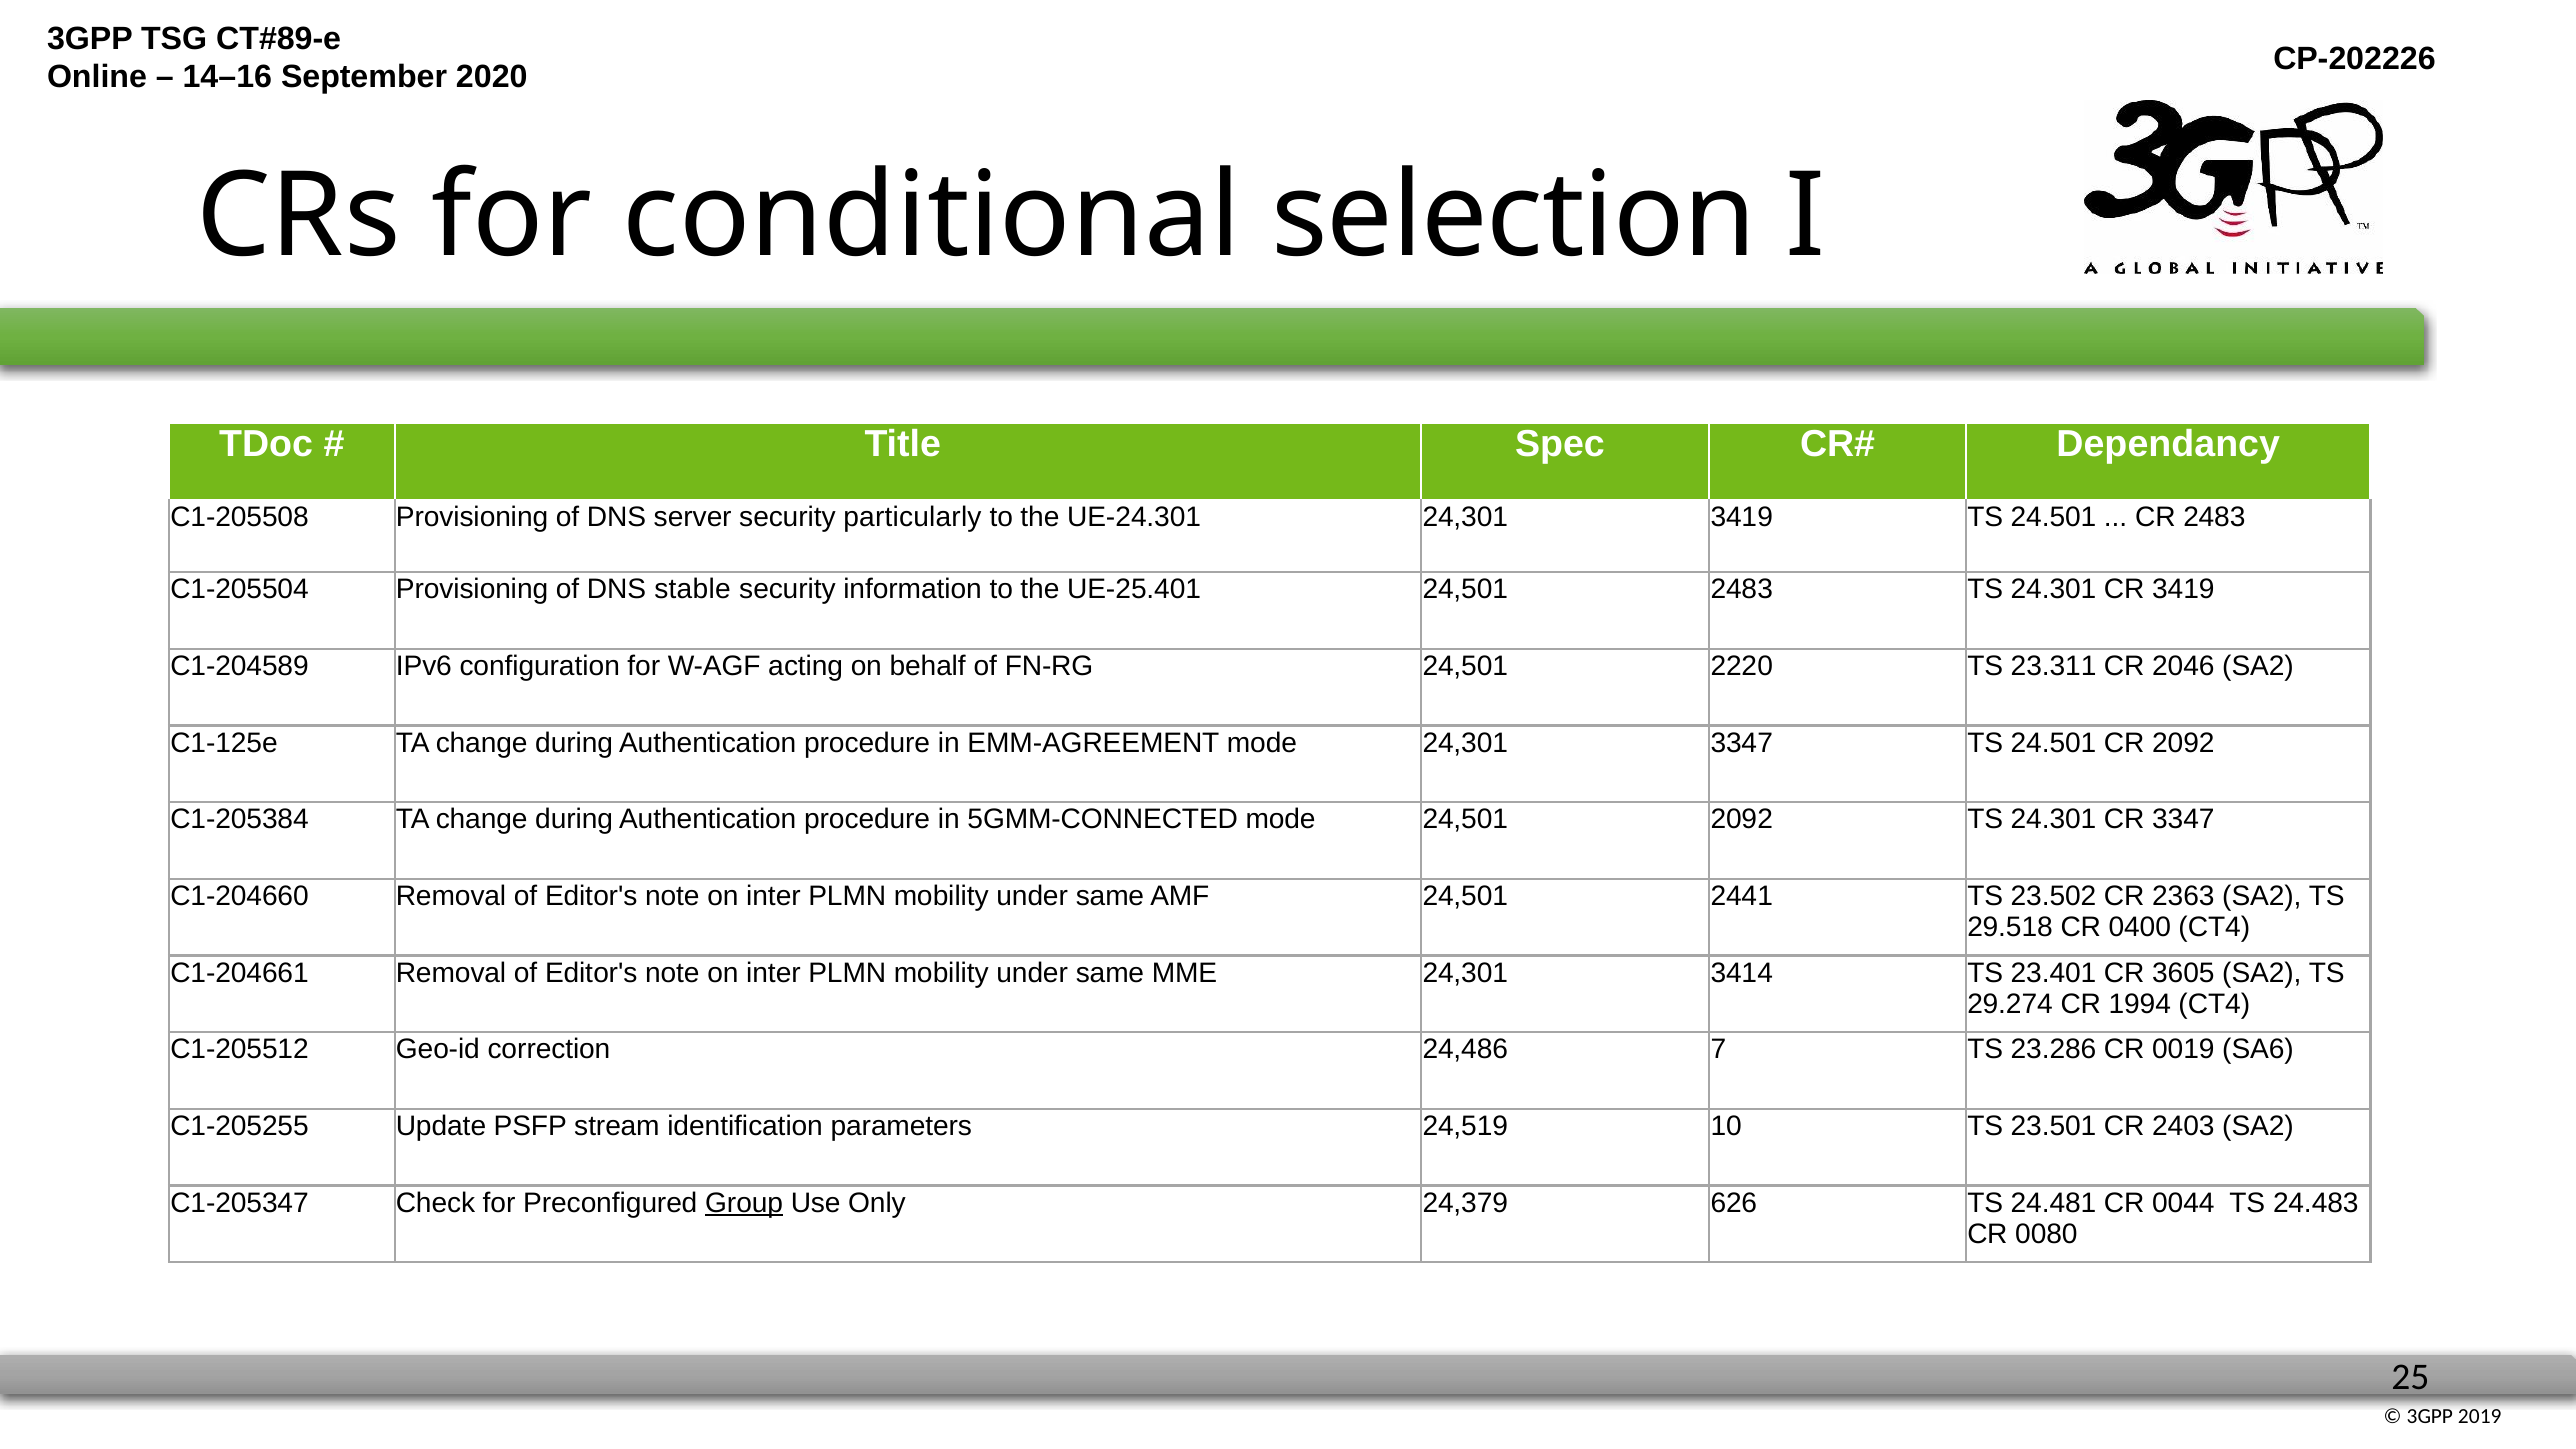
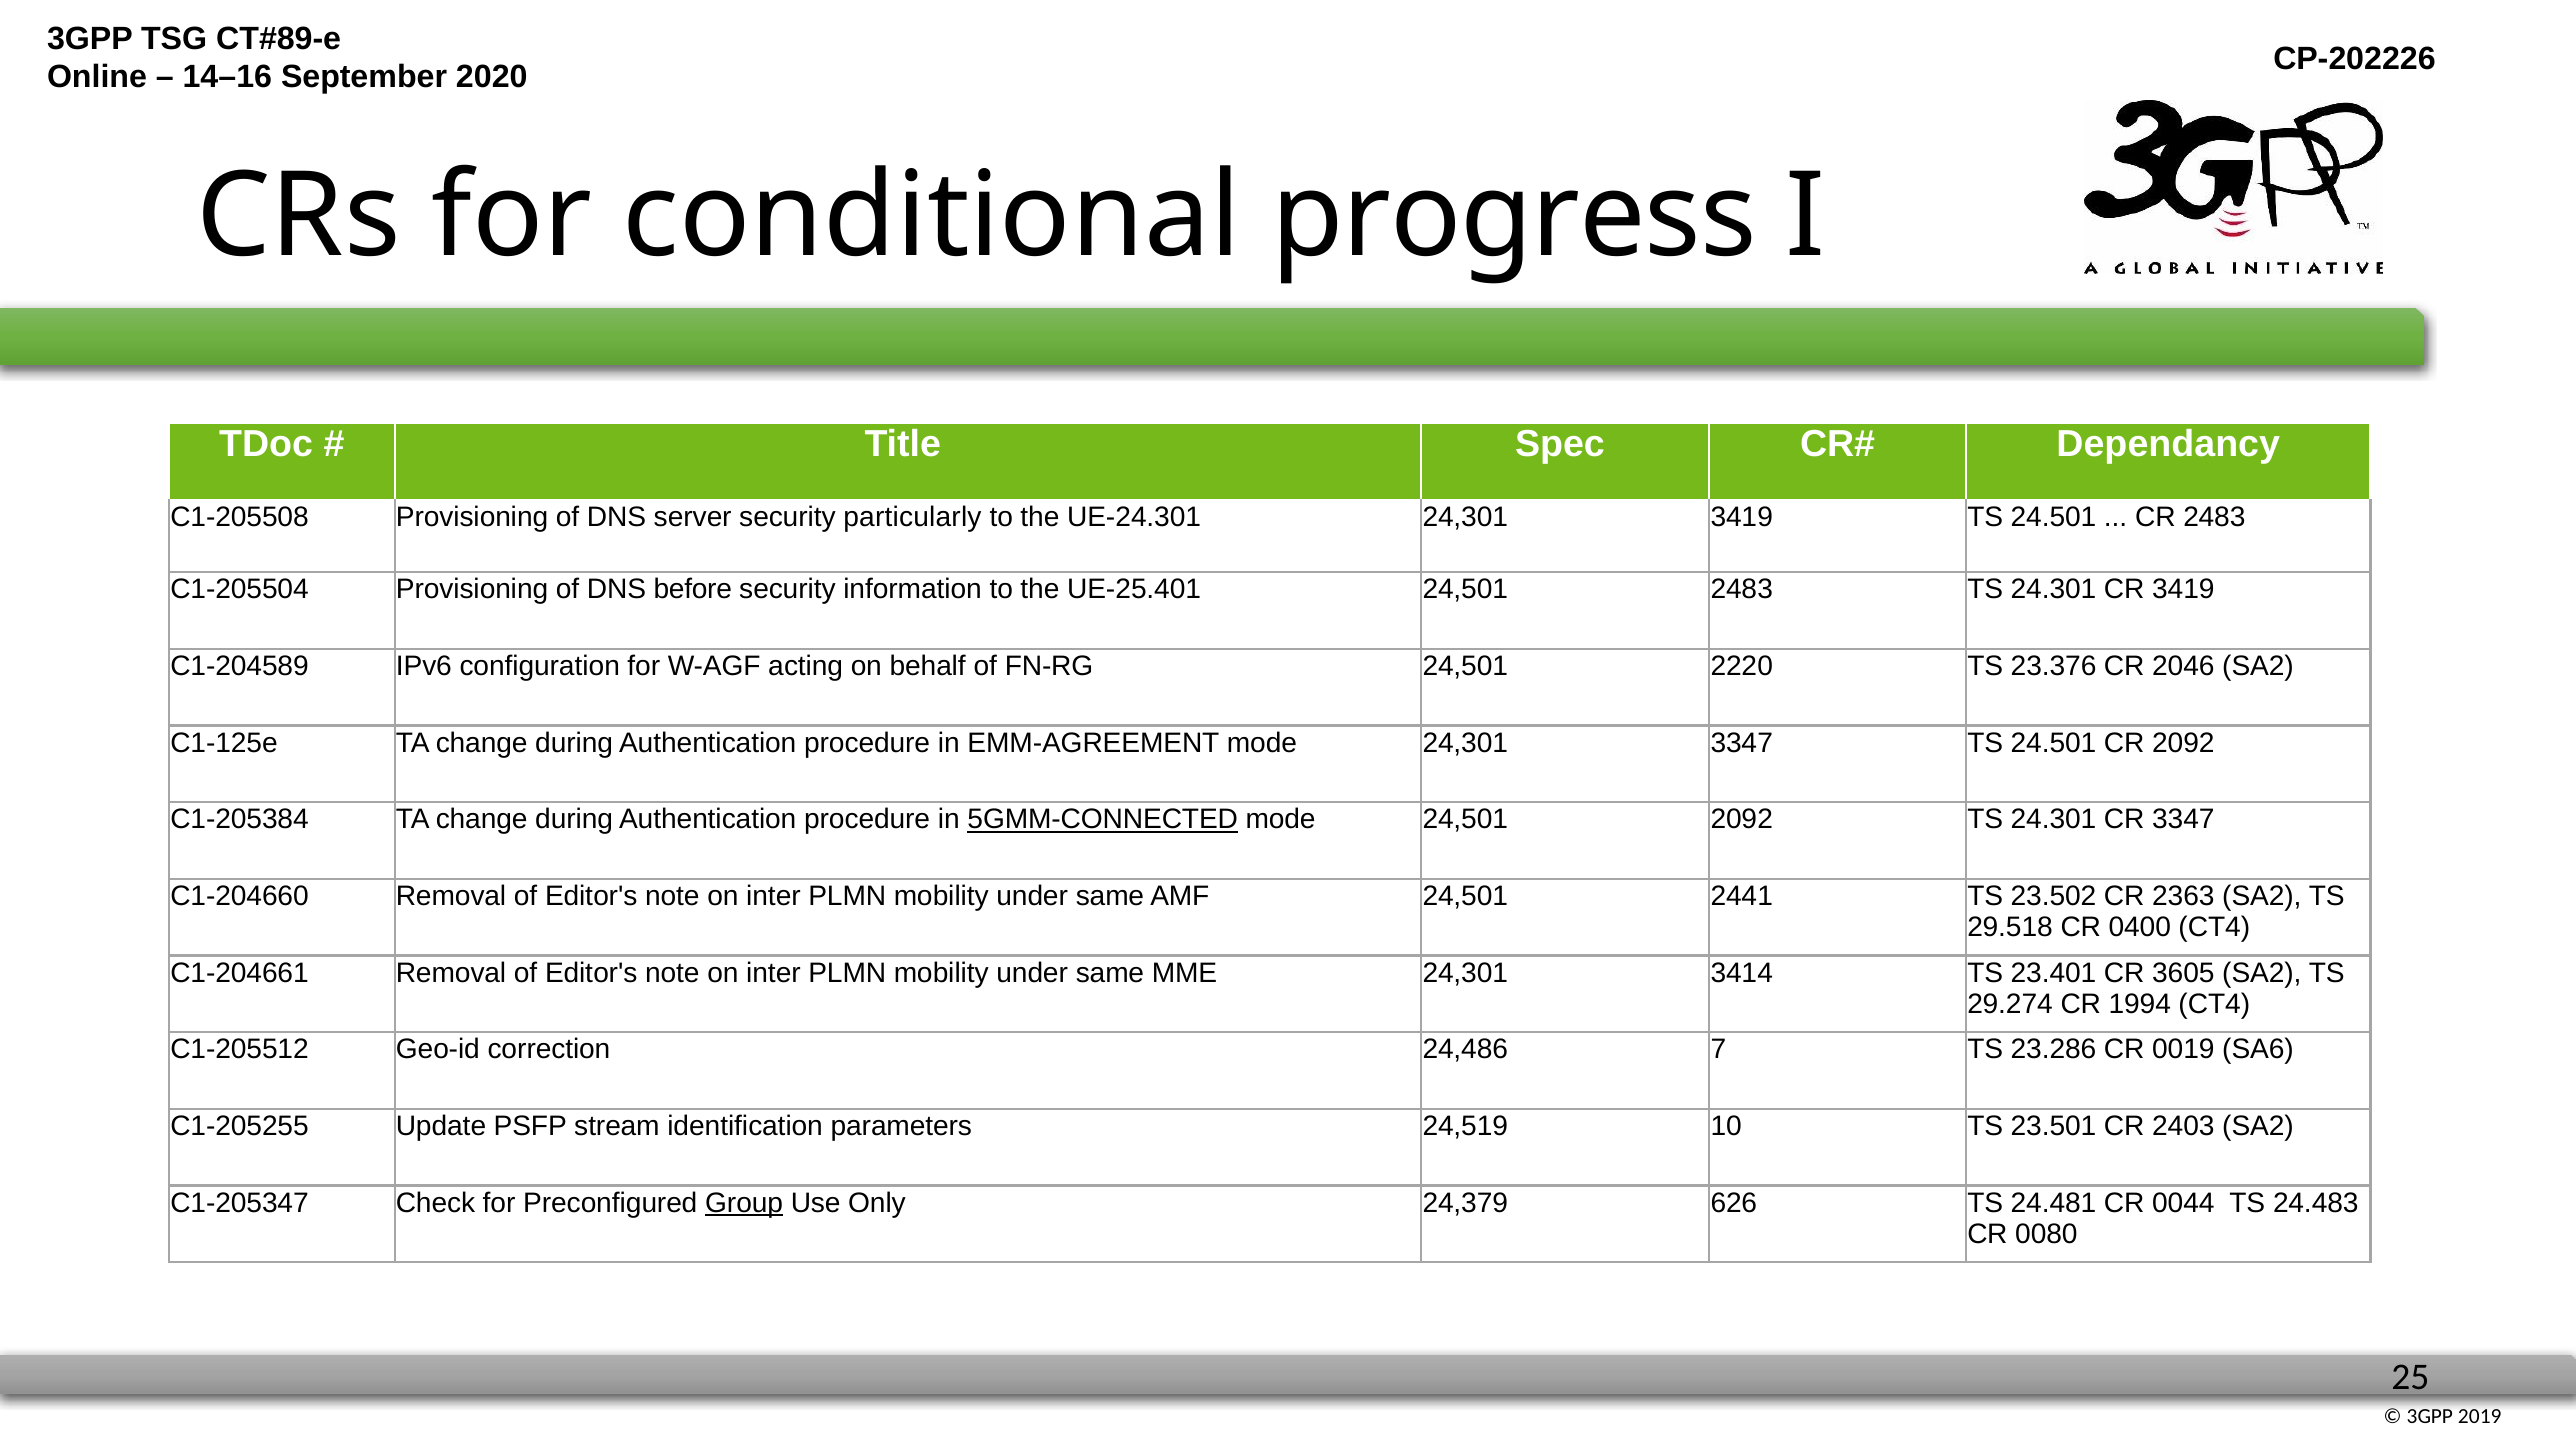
selection: selection -> progress (1514, 216)
stable: stable -> before (693, 590)
23.311: 23.311 -> 23.376 (2054, 666)
5GMM-CONNECTED underline: none -> present (1103, 820)
